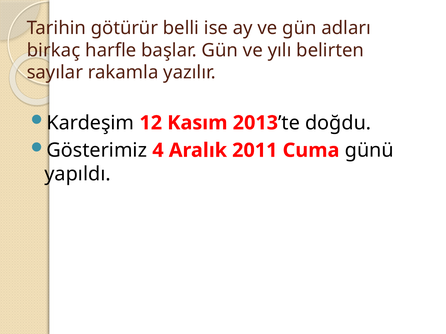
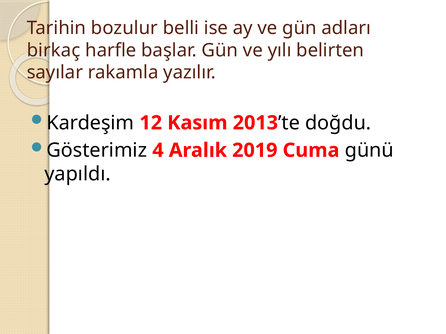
götürür: götürür -> bozulur (124, 28)
2011: 2011 -> 2019 (255, 151)
